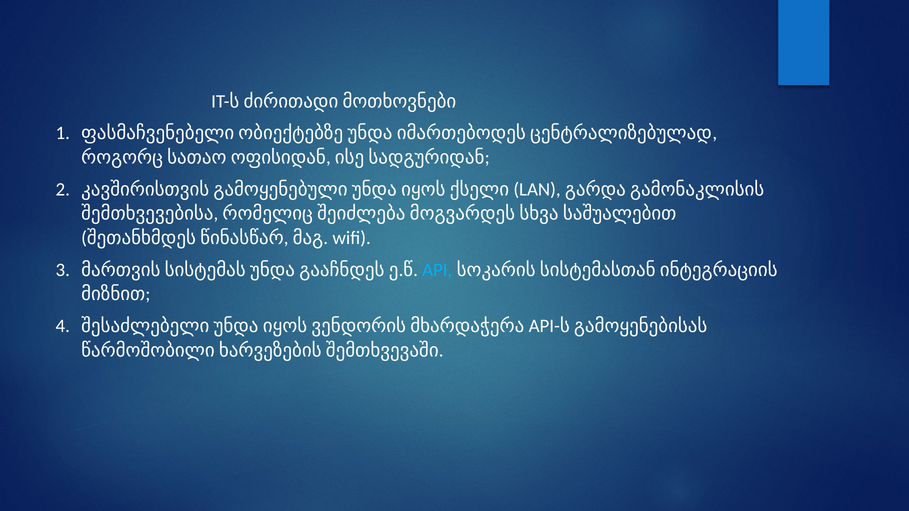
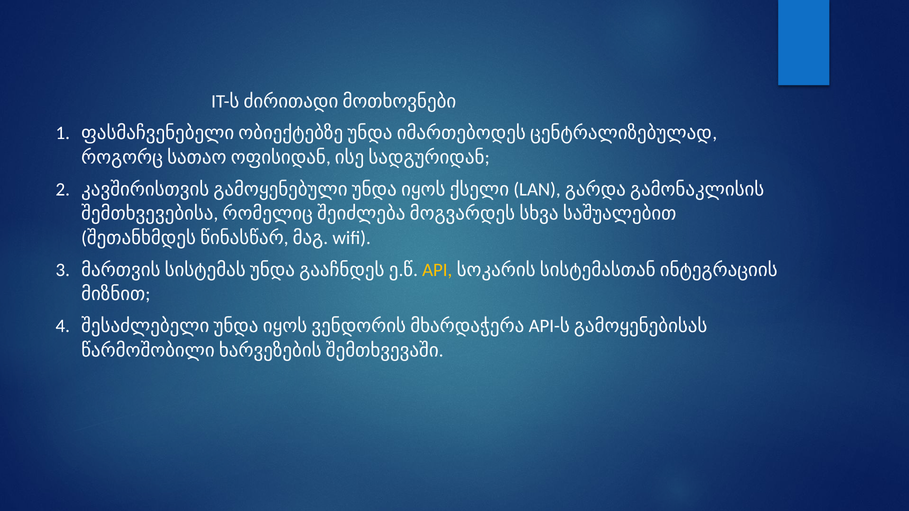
API colour: light blue -> yellow (437, 270)
